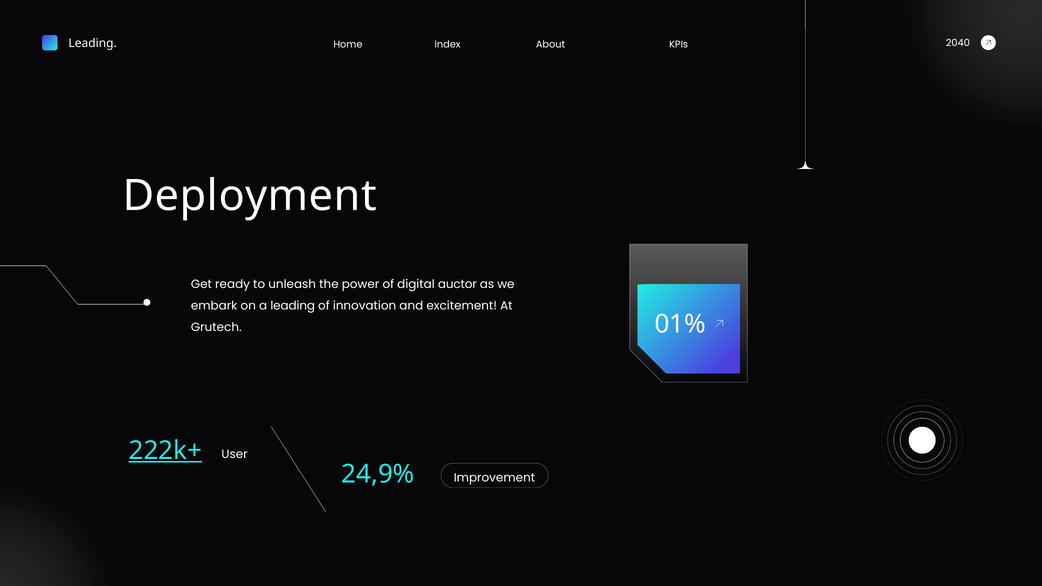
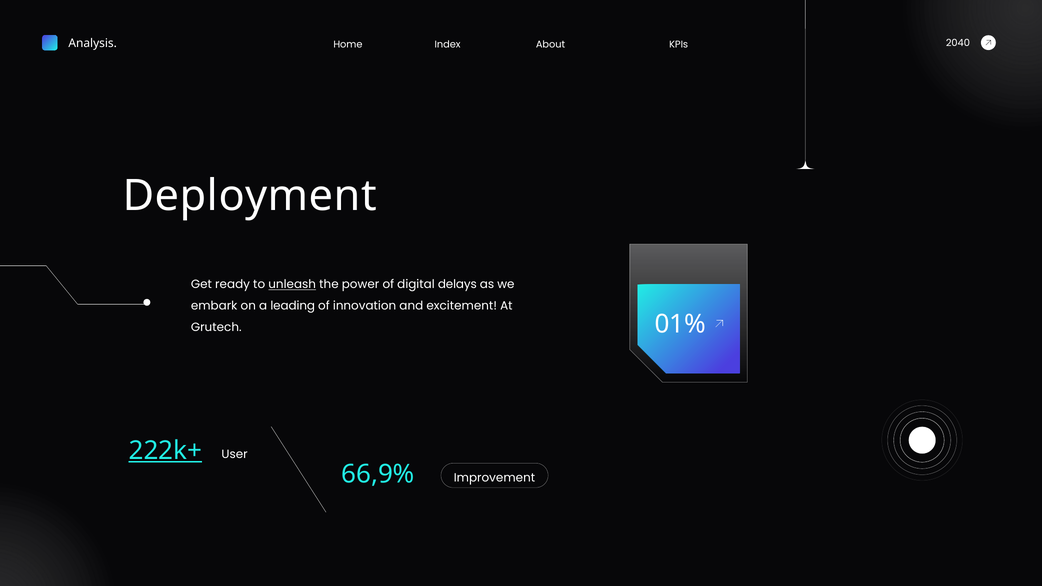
Leading: Leading -> Analysis (93, 43)
unleash underline: none -> present (292, 285)
auctor: auctor -> delays (457, 285)
24,9%: 24,9% -> 66,9% (378, 474)
